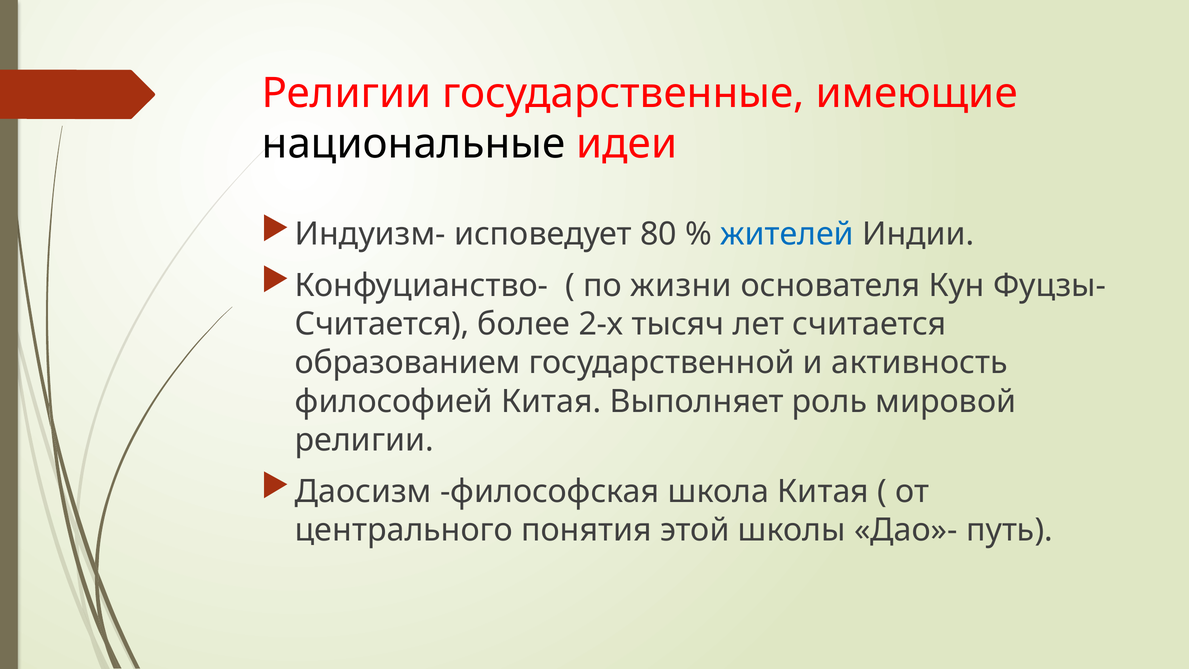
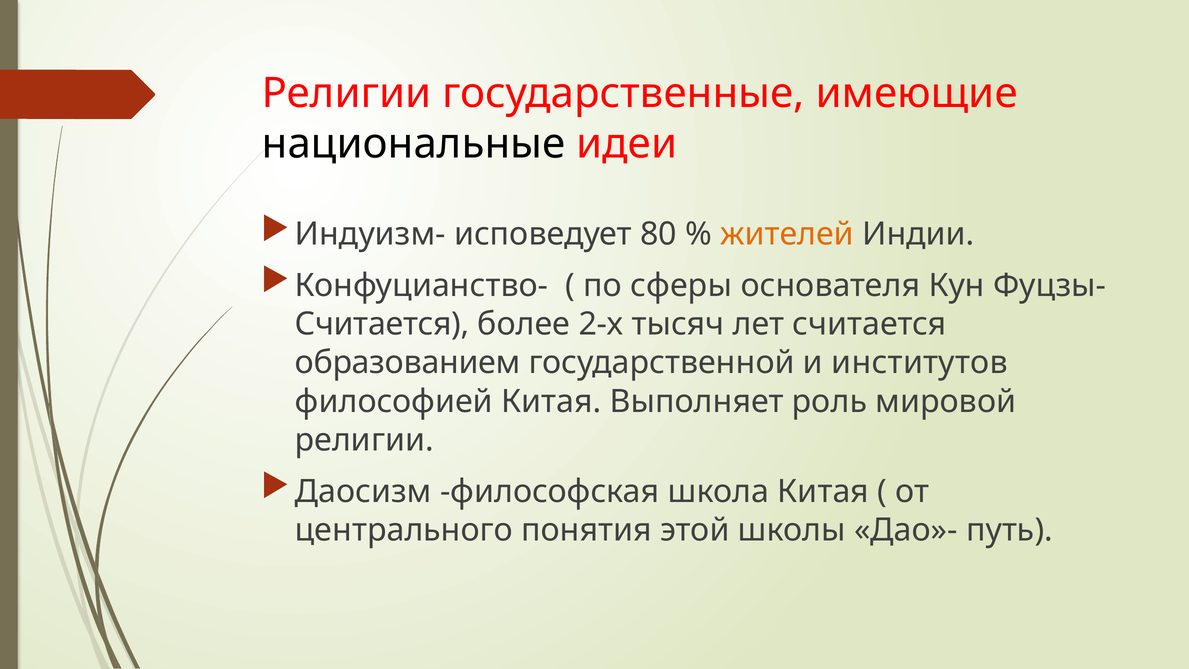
жителей colour: blue -> orange (787, 234)
жизни: жизни -> сферы (681, 285)
активность: активность -> институтов (920, 363)
